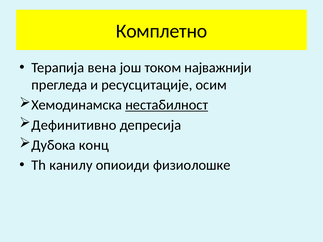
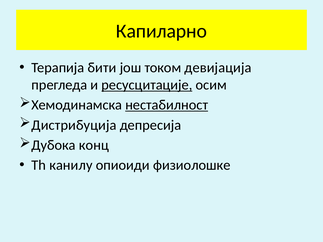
Комплетно: Комплетно -> Капиларно (161, 31)
вена: вена -> бити (102, 68)
најважнији: најважнији -> девијација (218, 68)
ресусцитације underline: none -> present (147, 85)
Дефинитивно: Дефинитивно -> Дистрибуција (74, 125)
